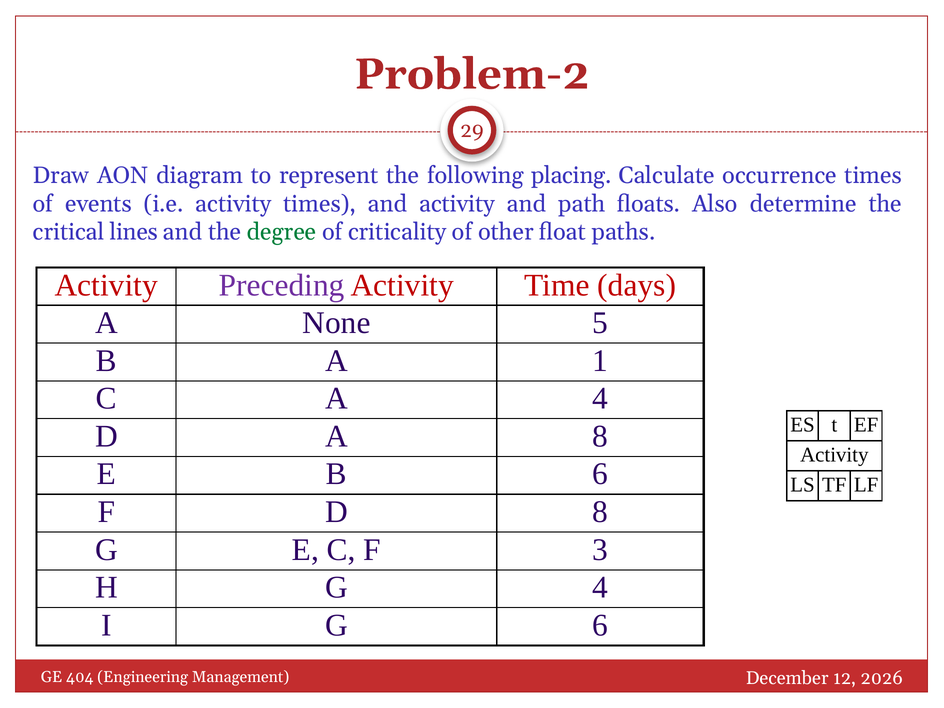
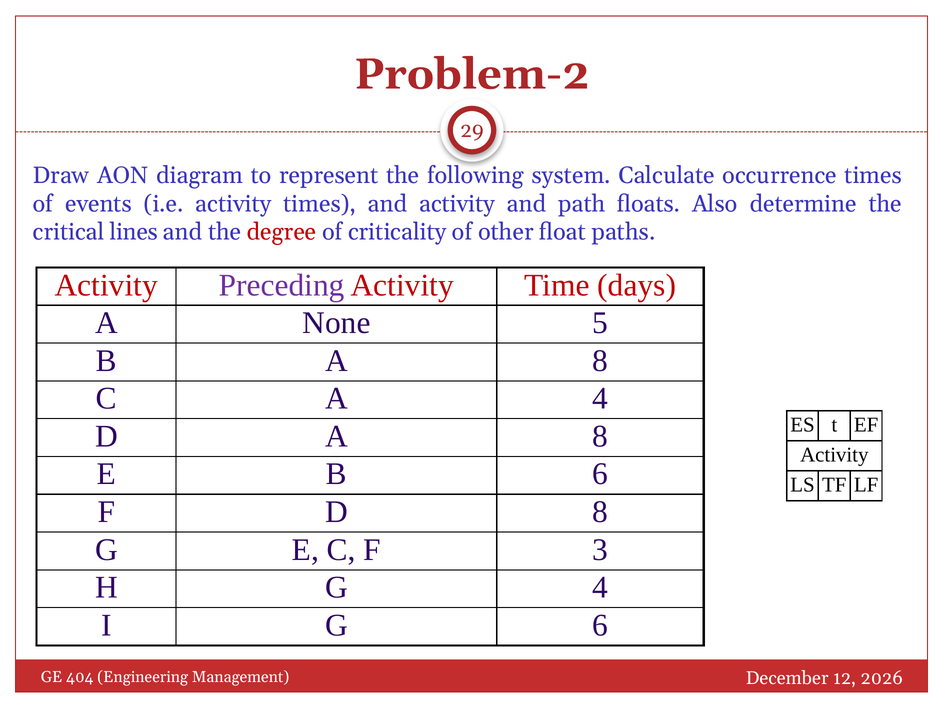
placing: placing -> system (571, 175)
degree colour: green -> red (282, 232)
B A 1: 1 -> 8 (600, 361)
